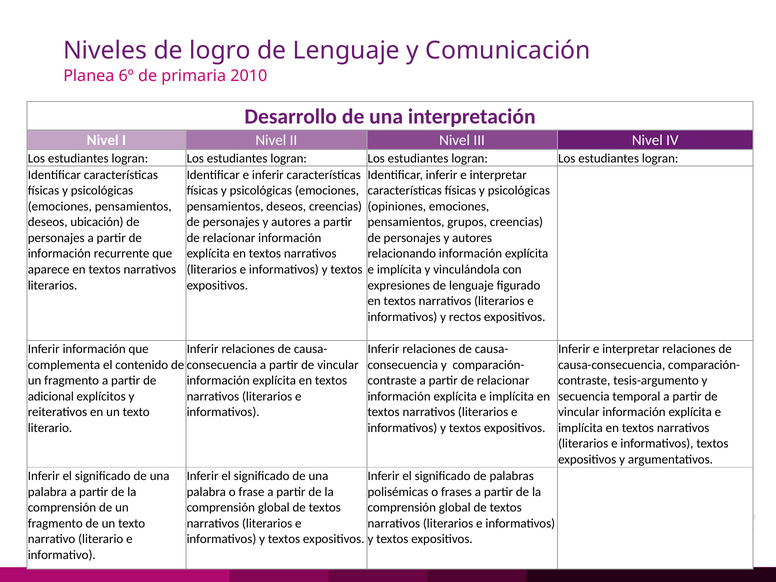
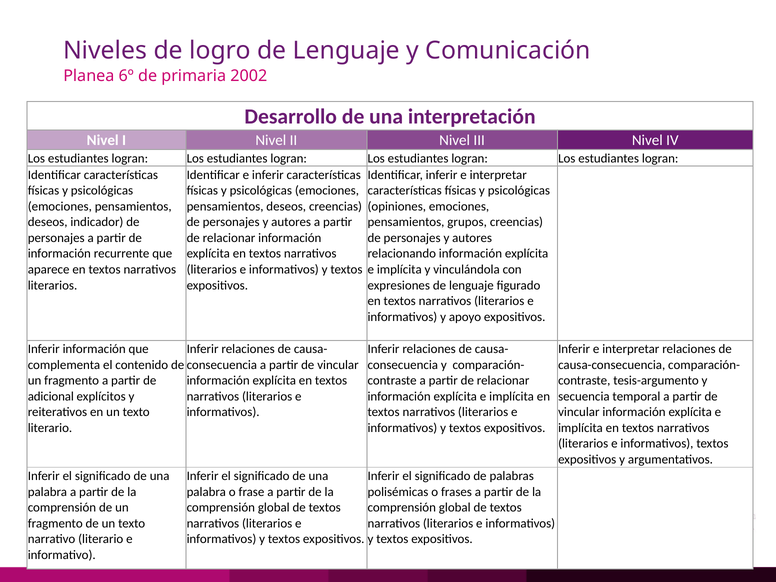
2010: 2010 -> 2002 (249, 76)
ubicación: ubicación -> indicador (97, 222)
rectos: rectos -> apoyo (465, 317)
